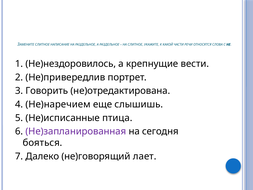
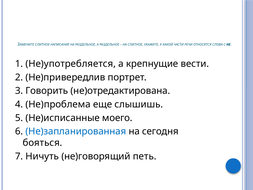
Не)нездоровилось: Не)нездоровилось -> Не)употребляется (71, 64)
Не)наречием: Не)наречием -> Не)проблема (58, 104)
птица: птица -> моего (117, 118)
Не)запланированная colour: purple -> blue (76, 131)
Далеко: Далеко -> Ничуть (42, 156)
лает: лает -> петь (145, 156)
